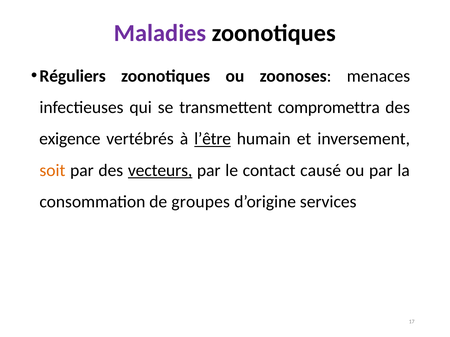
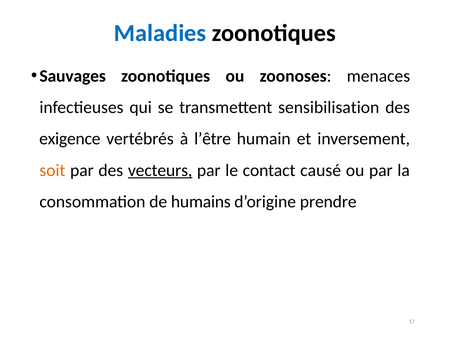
Maladies colour: purple -> blue (160, 33)
Réguliers: Réguliers -> Sauvages (73, 76)
compromettra: compromettra -> sensibilisation (329, 108)
l’être underline: present -> none (213, 139)
groupes: groupes -> humains (201, 202)
services: services -> prendre (328, 202)
